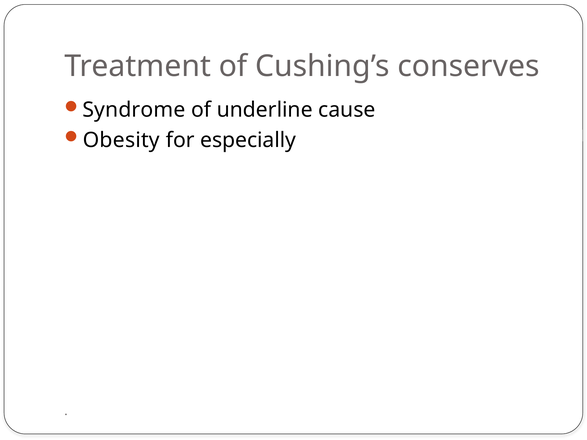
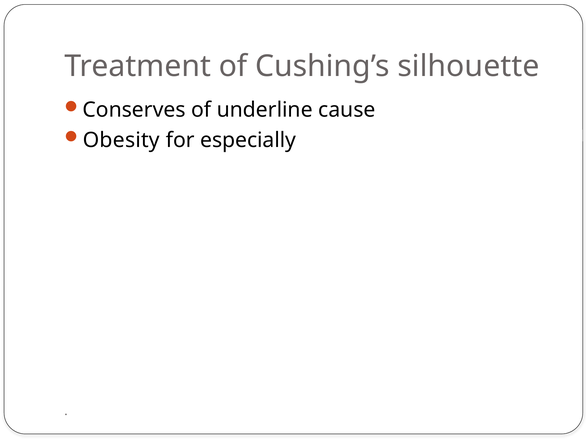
conserves: conserves -> silhouette (468, 66)
Syndrome: Syndrome -> Conserves (134, 110)
